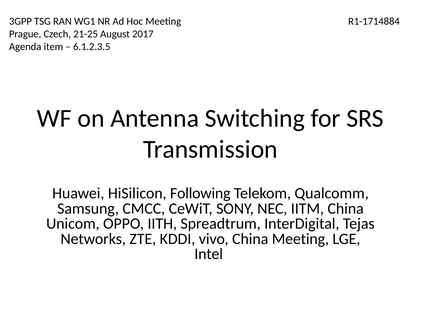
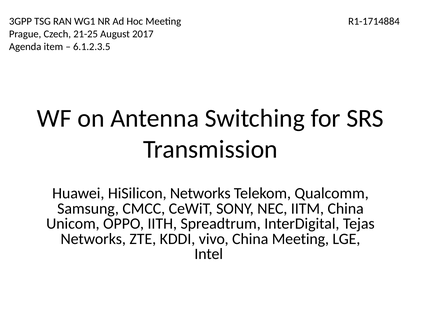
HiSilicon Following: Following -> Networks (200, 193)
